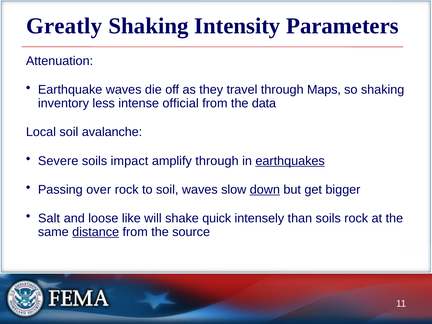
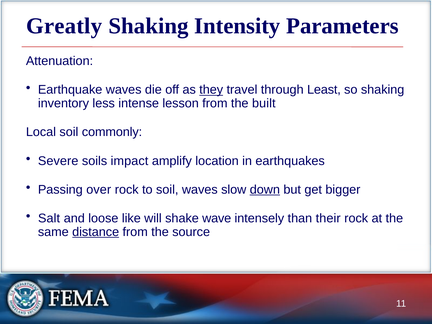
they underline: none -> present (211, 90)
Maps: Maps -> Least (324, 90)
official: official -> lesson (181, 103)
data: data -> built (264, 103)
avalanche: avalanche -> commonly (112, 132)
amplify through: through -> location (217, 161)
earthquakes underline: present -> none (290, 161)
quick: quick -> wave (217, 218)
than soils: soils -> their (328, 218)
